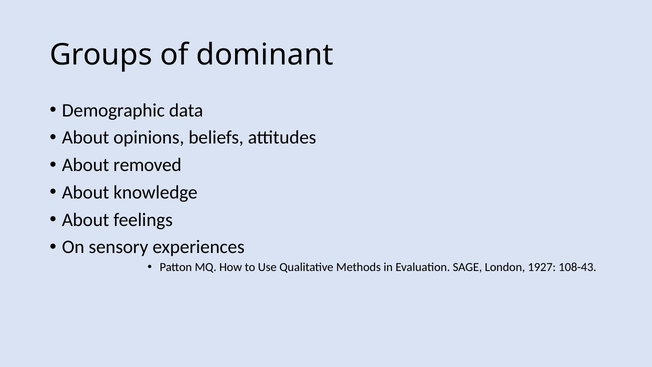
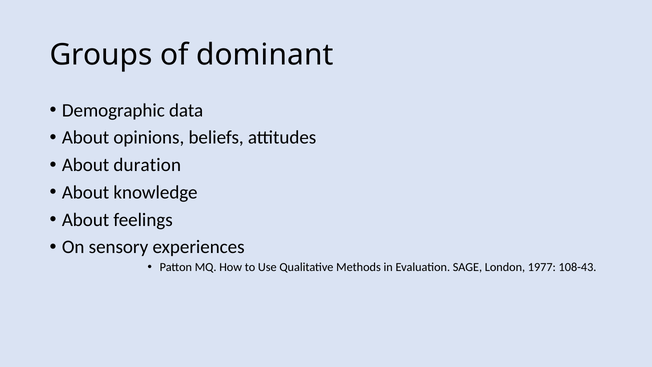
removed: removed -> duration (147, 165)
1927: 1927 -> 1977 (542, 267)
